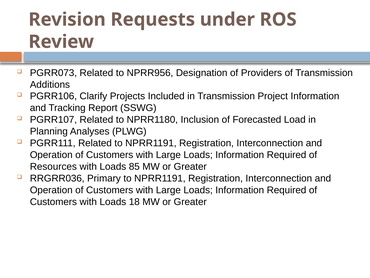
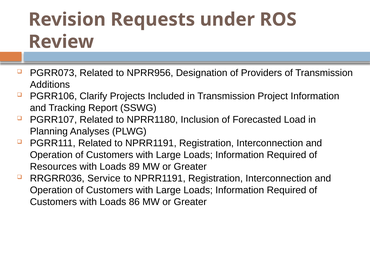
85: 85 -> 89 (134, 166)
Primary: Primary -> Service (104, 178)
18: 18 -> 86 (134, 202)
